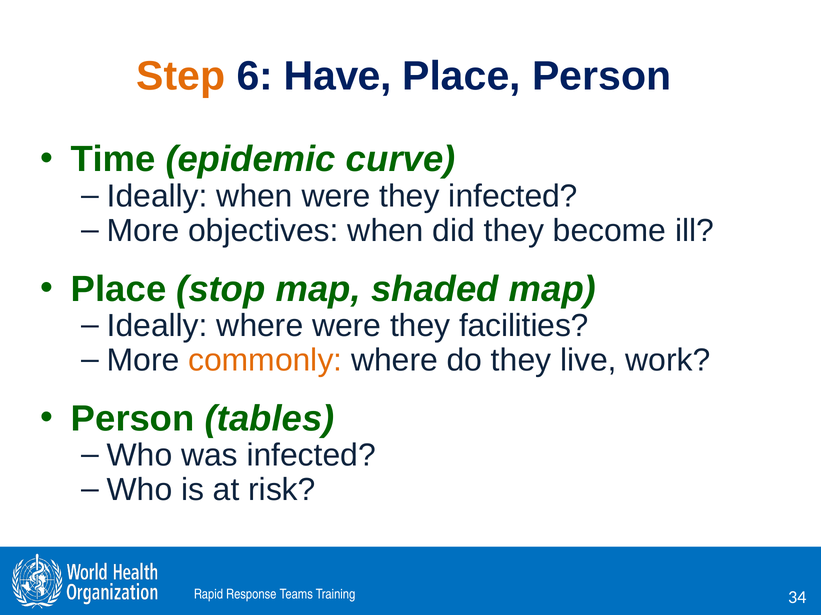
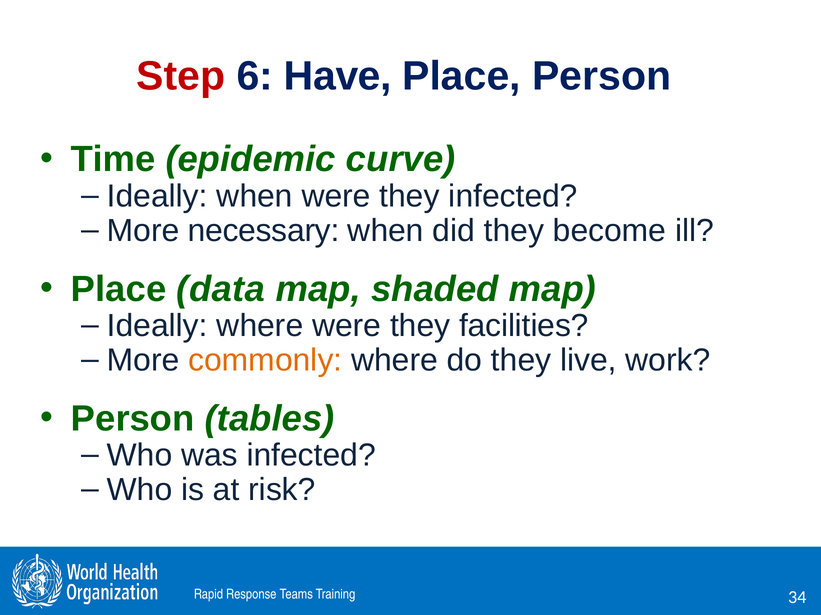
Step colour: orange -> red (181, 76)
objectives: objectives -> necessary (264, 231)
stop: stop -> data (221, 290)
